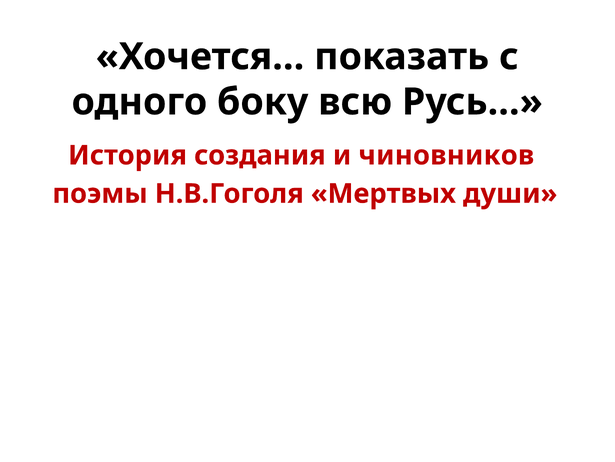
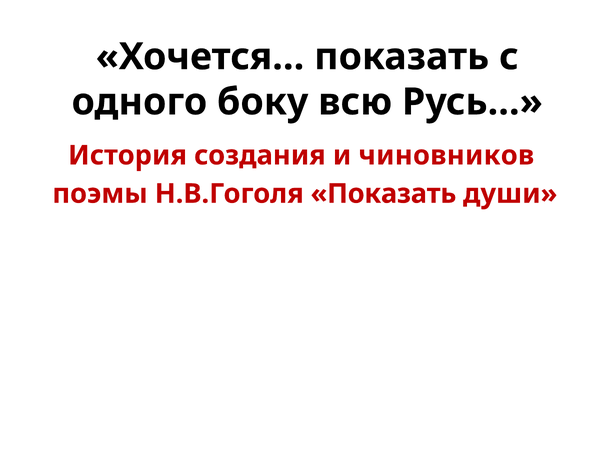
Н.В.Гоголя Мертвых: Мертвых -> Показать (384, 193)
